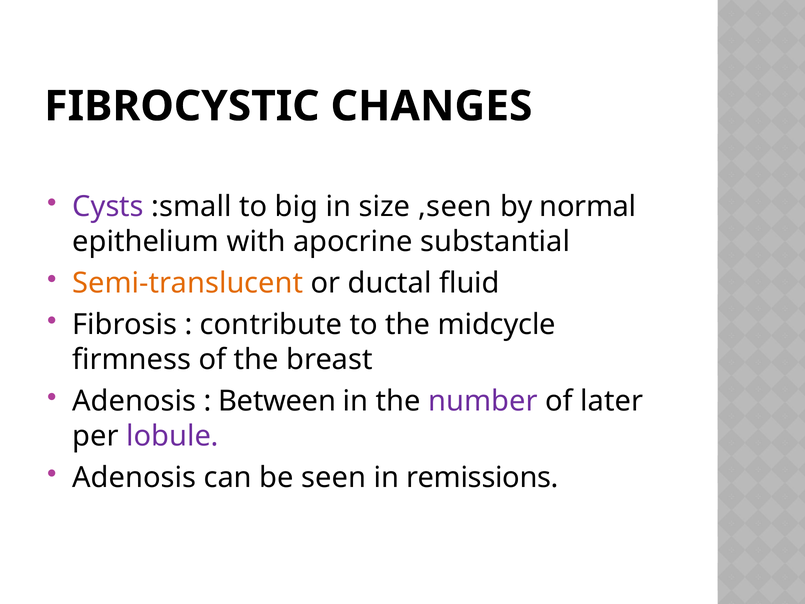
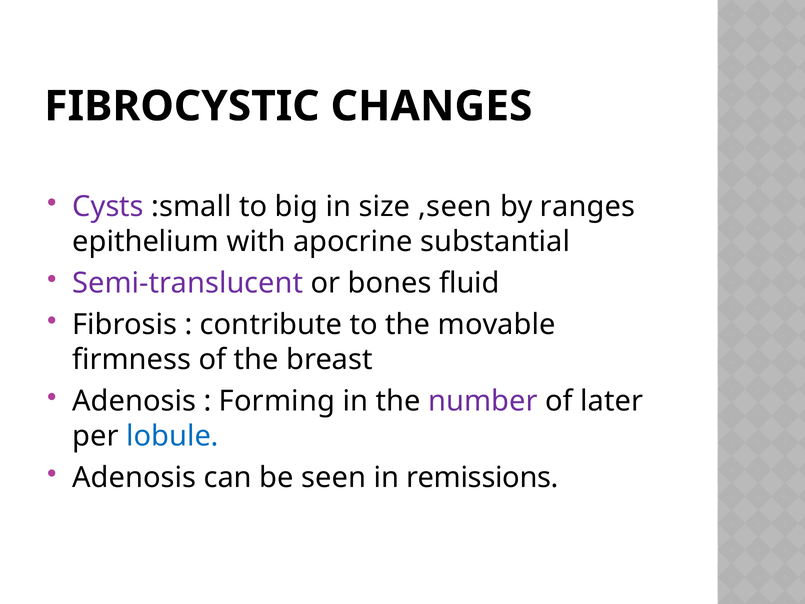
normal: normal -> ranges (588, 207)
Semi-translucent colour: orange -> purple (188, 283)
ductal: ductal -> bones (390, 283)
midcycle: midcycle -> movable (497, 325)
Between: Between -> Forming (277, 401)
lobule colour: purple -> blue (172, 436)
